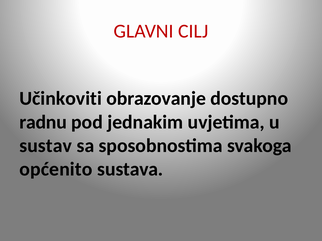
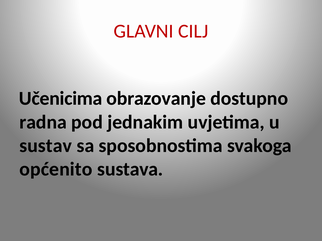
Učinkoviti: Učinkoviti -> Učenicima (61, 99)
radnu: radnu -> radna (43, 122)
